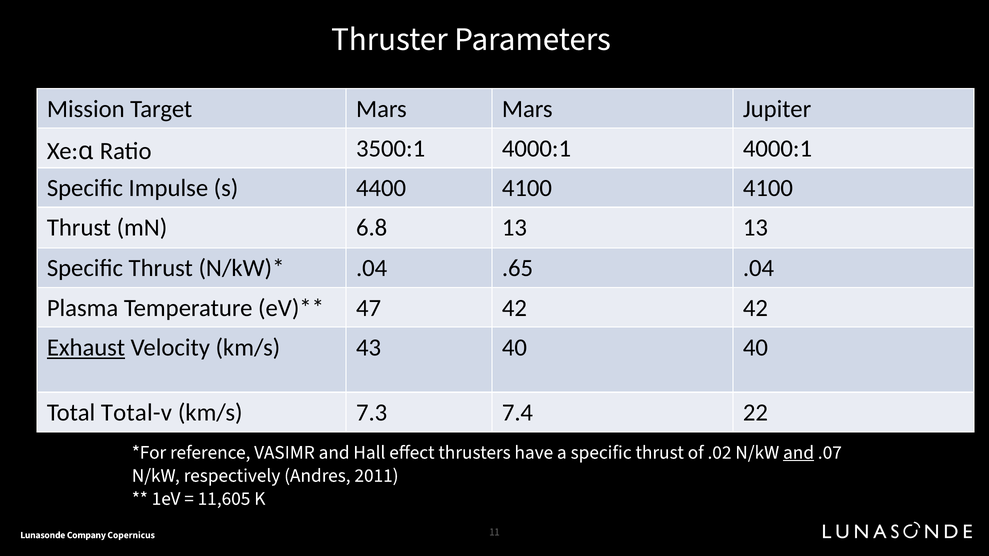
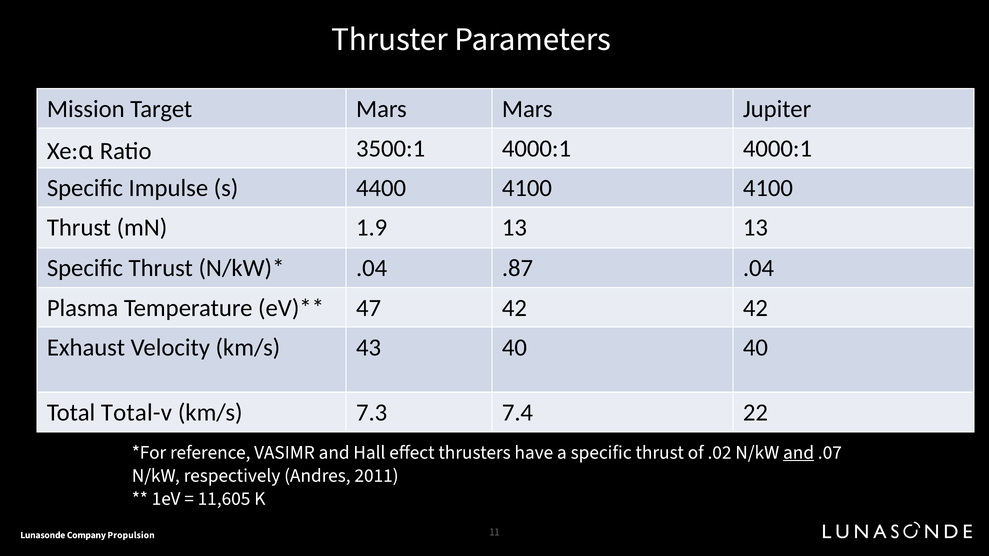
6.8: 6.8 -> 1.9 (372, 228)
.65: .65 -> .87 (517, 268)
Exhaust underline: present -> none (86, 348)
Copernicus: Copernicus -> Propulsion (131, 535)
